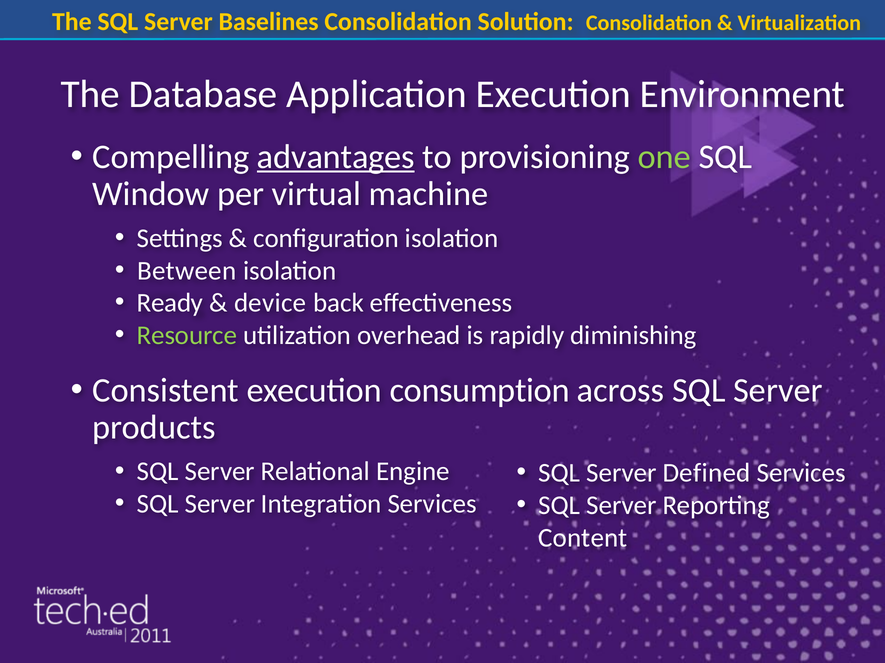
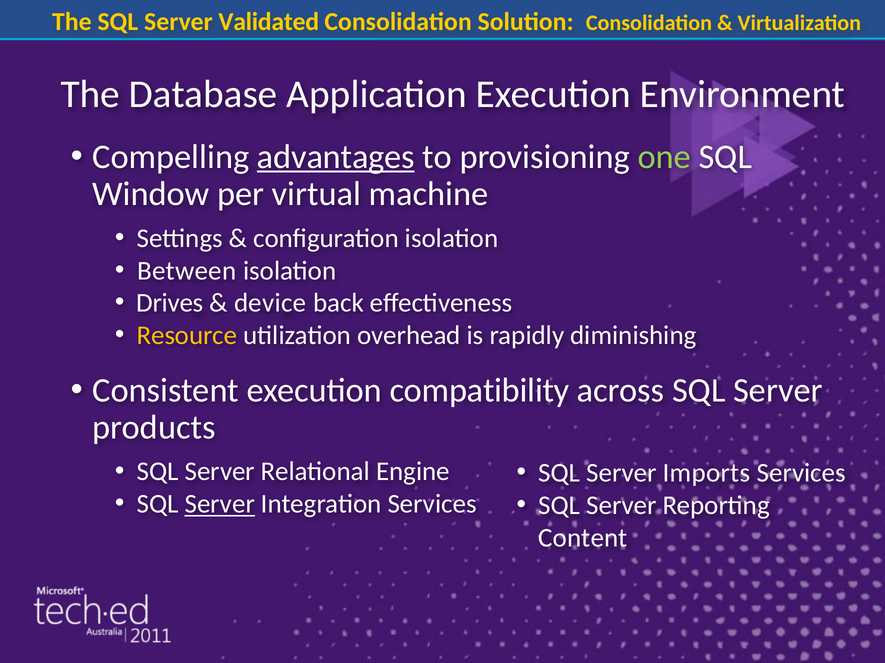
Baselines: Baselines -> Validated (269, 22)
Ready: Ready -> Drives (170, 303)
Resource colour: light green -> yellow (187, 336)
consumption: consumption -> compatibility (480, 391)
Defined: Defined -> Imports (706, 474)
Server underline: none -> present (220, 505)
